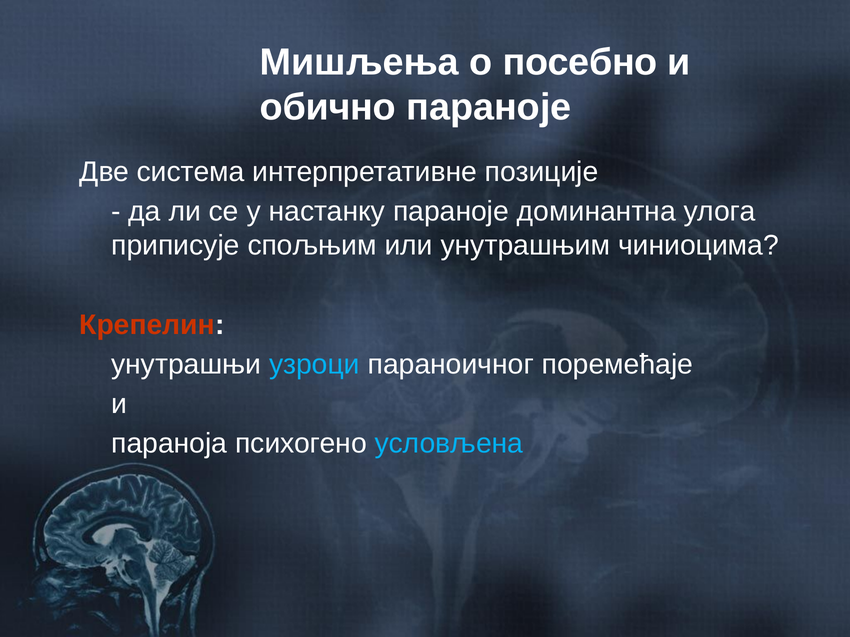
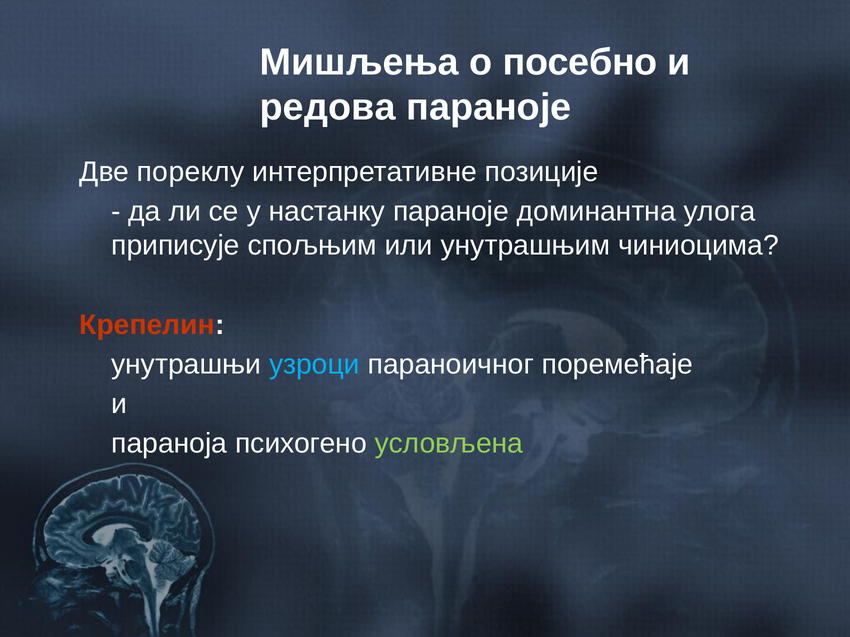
обично: обично -> редова (328, 107)
система: система -> пореклу (191, 172)
условљена colour: light blue -> light green (449, 444)
